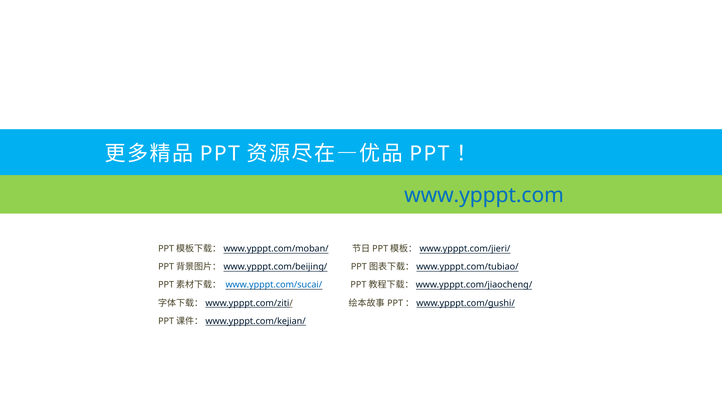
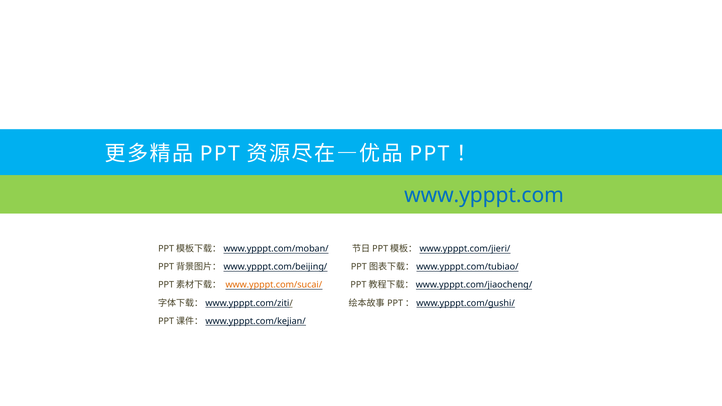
www.ypppt.com/sucai/ colour: blue -> orange (274, 285)
